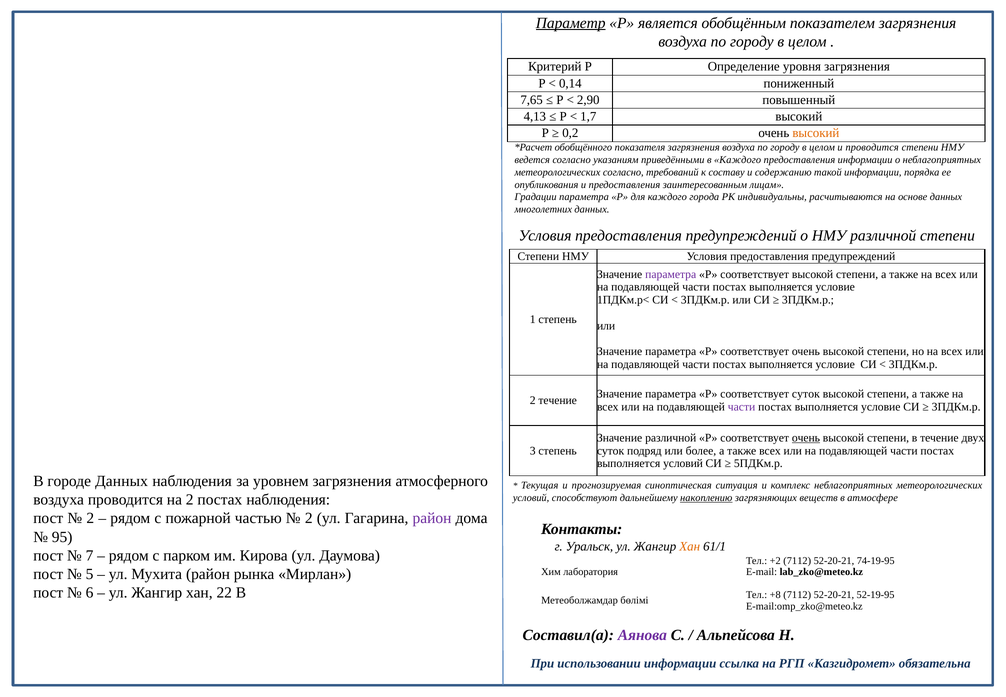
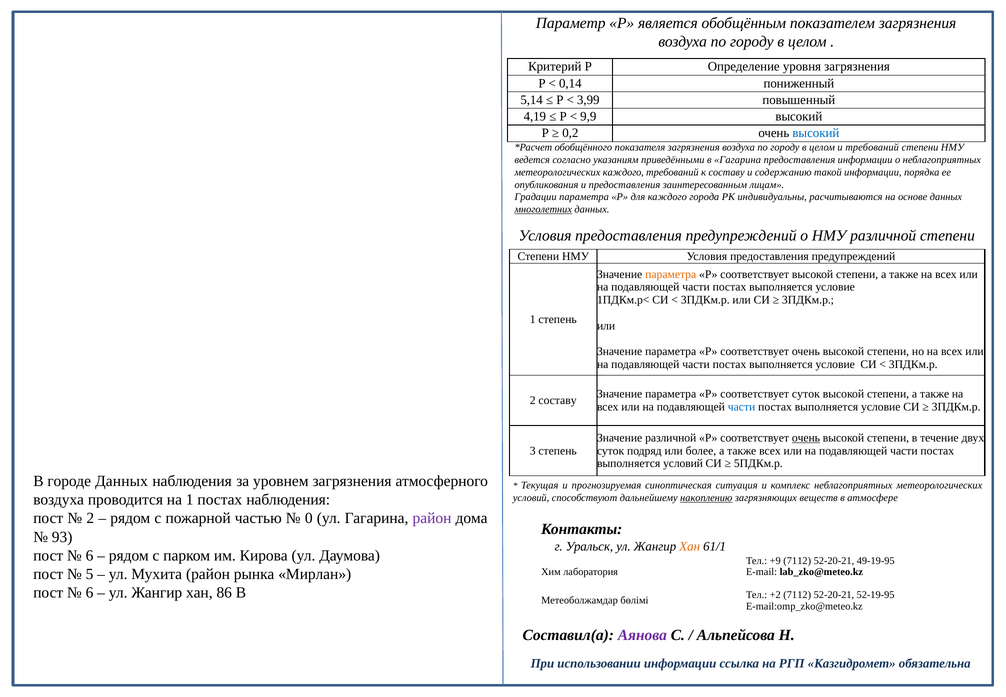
Параметр underline: present -> none (571, 23)
7,65: 7,65 -> 5,14 (532, 100)
2,90: 2,90 -> 3,99 (588, 100)
4,13: 4,13 -> 4,19 (535, 116)
1,7: 1,7 -> 9,9 (588, 116)
высокий colour: orange -> blue (816, 133)
и проводится: проводится -> требований (872, 147)
в Каждого: Каждого -> Гагарина (738, 160)
метеорологических согласно: согласно -> каждого (623, 172)
многолетних underline: none -> present (543, 209)
параметра colour: purple -> orange (671, 274)
2 течение: течение -> составу (558, 400)
части colour: purple -> blue (742, 407)
на 2: 2 -> 1 (190, 499)
2: 2 -> 0 (309, 518)
95: 95 -> 93 (62, 536)
7: 7 -> 6 (89, 555)
+2: +2 -> +9 (775, 560)
74-19-95: 74-19-95 -> 49-19-95 (876, 560)
22: 22 -> 86 (224, 592)
+8: +8 -> +2 (775, 594)
